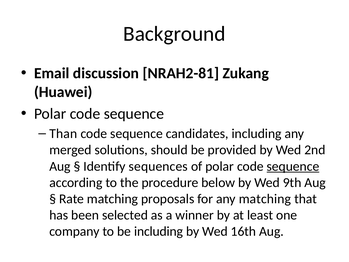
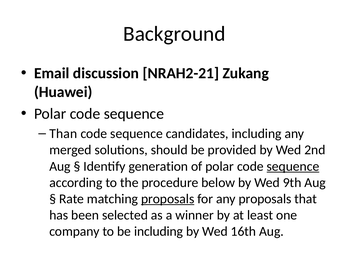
NRAH2-81: NRAH2-81 -> NRAH2-21 (181, 73)
sequences: sequences -> generation (158, 166)
proposals underline: none -> present (168, 199)
any matching: matching -> proposals (265, 199)
